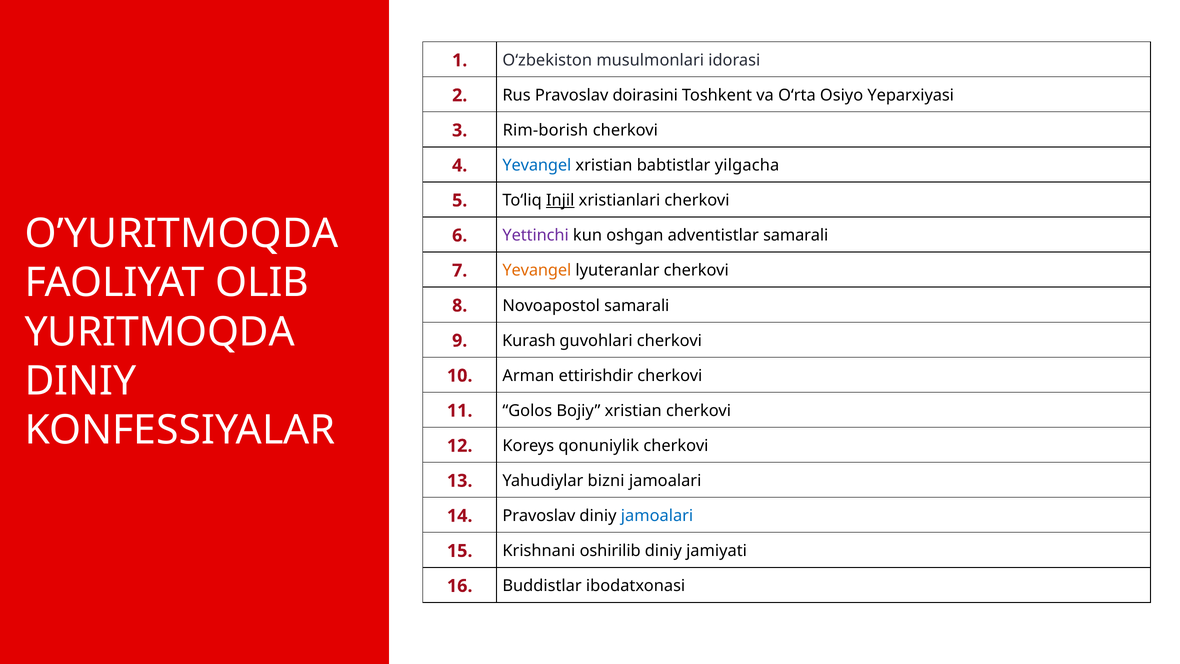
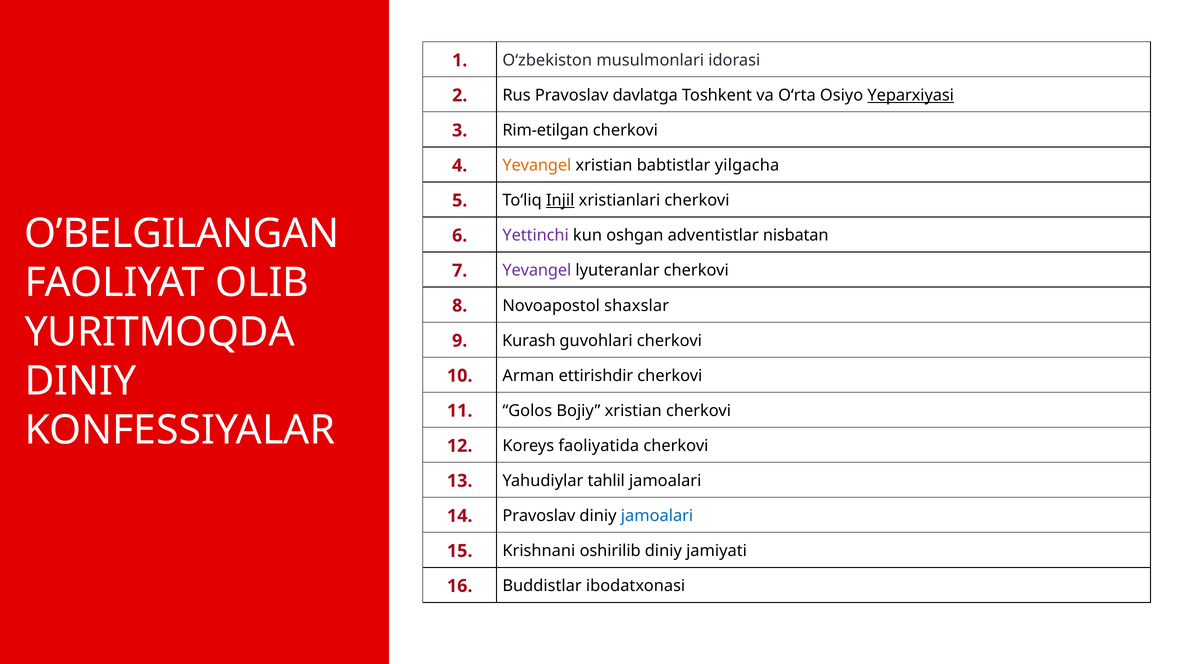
doirasini: doirasini -> davlatga (645, 95)
Yeparxiyasi underline: none -> present (911, 95)
Rim-borish: Rim-borish -> Rim-etilgan (546, 130)
Yevangel colour: blue -> orange (537, 165)
O’YURITMOQDA: O’YURITMOQDA -> O’BELGILANGAN (182, 234)
adventistlar samarali: samarali -> nisbatan (796, 235)
Yevangel colour: orange -> purple (537, 270)
Novoapostol samarali: samarali -> shaxslar (637, 305)
qonuniylik: qonuniylik -> faoliyatida (599, 446)
bizni: bizni -> tahlil (606, 481)
